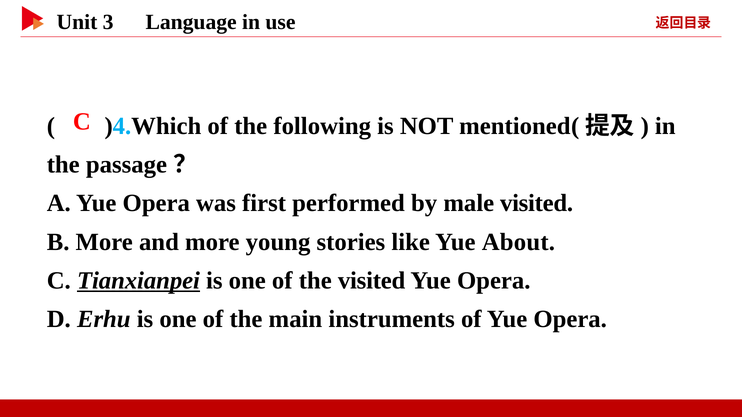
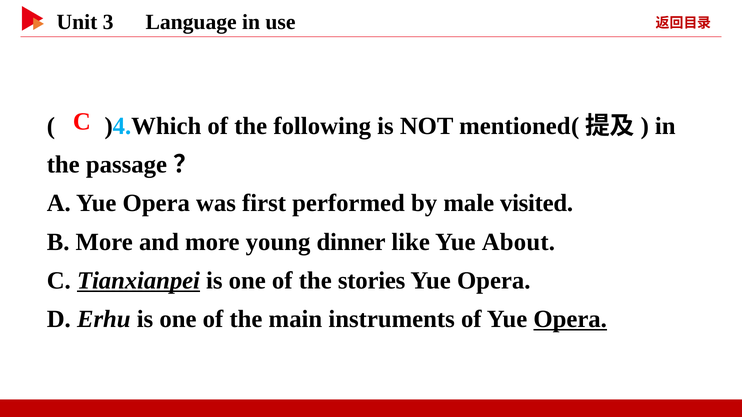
stories: stories -> dinner (351, 242)
the visited: visited -> stories (372, 281)
Opera underline: none -> present (570, 319)
